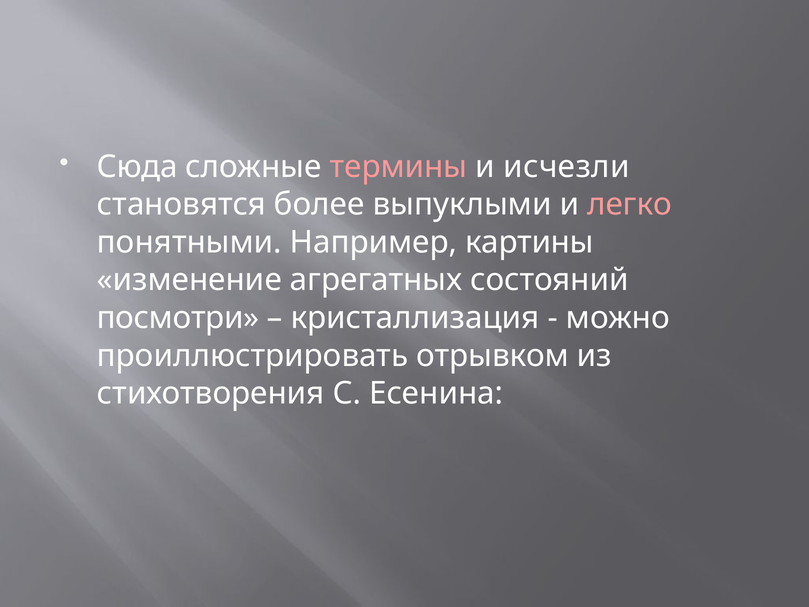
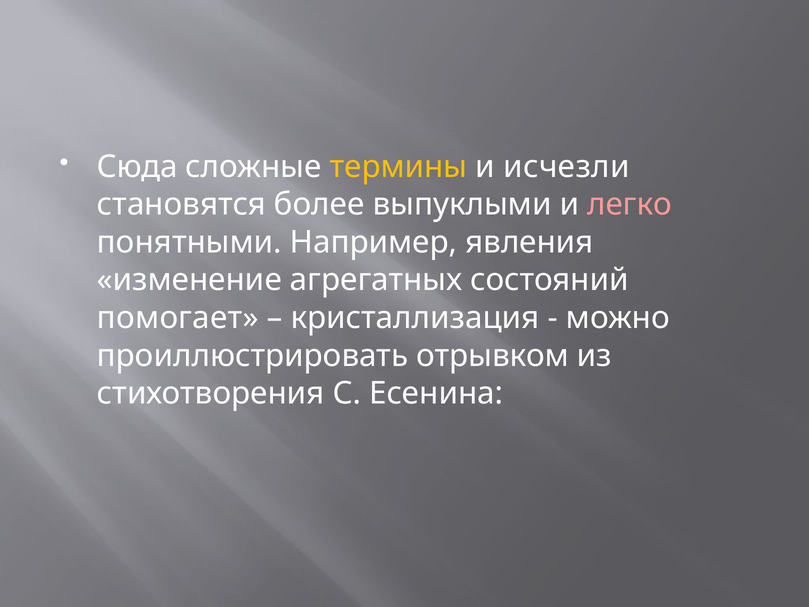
термины colour: pink -> yellow (398, 167)
картины: картины -> явления (529, 242)
посмотри: посмотри -> помогает (178, 318)
